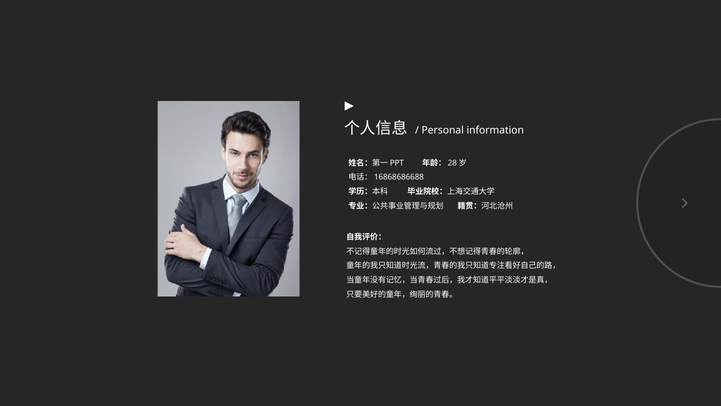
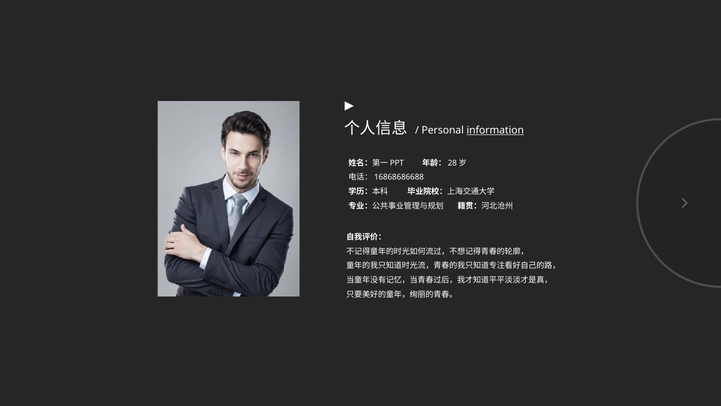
information underline: none -> present (495, 130)
